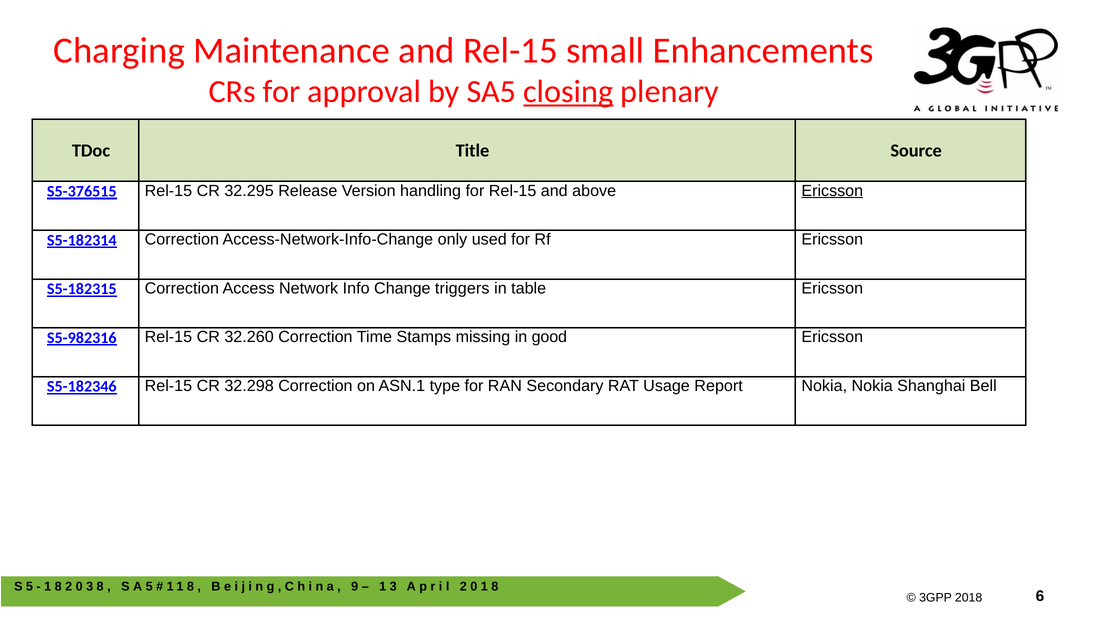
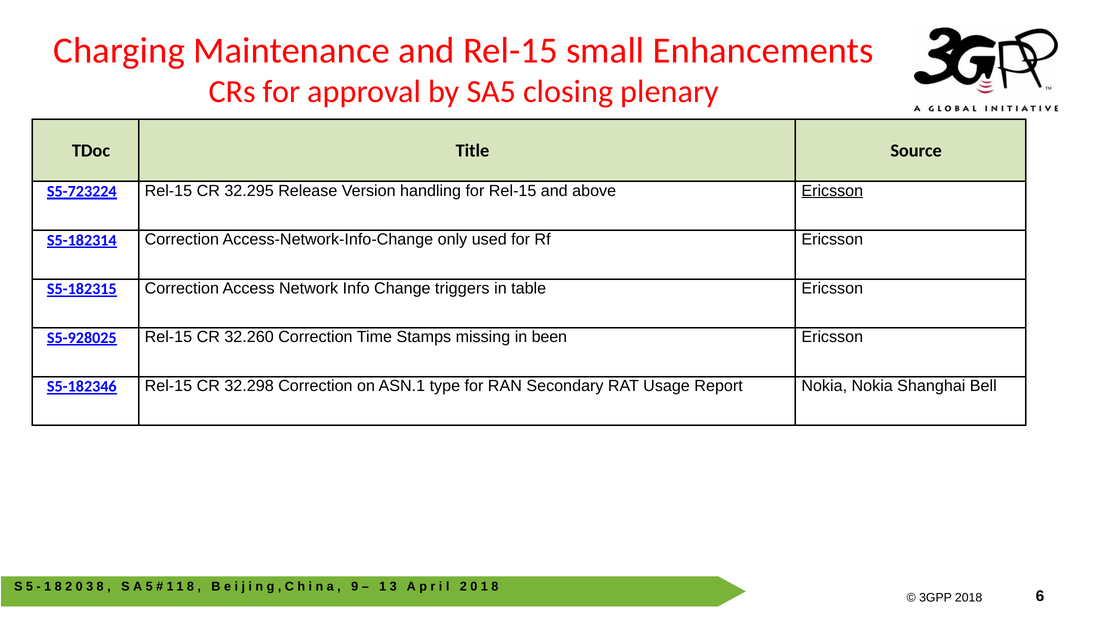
closing underline: present -> none (568, 92)
S5-376515: S5-376515 -> S5-723224 (82, 191)
S5-982316: S5-982316 -> S5-928025 (82, 338)
good: good -> been (549, 337)
